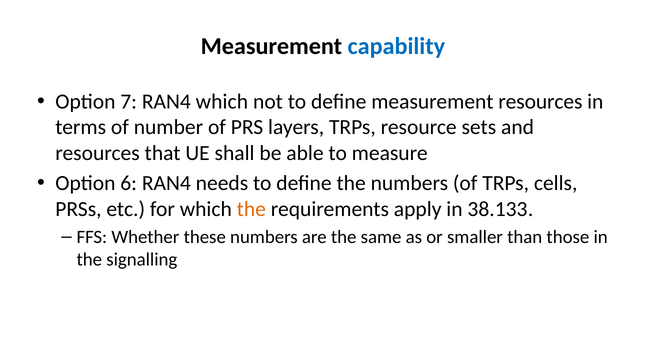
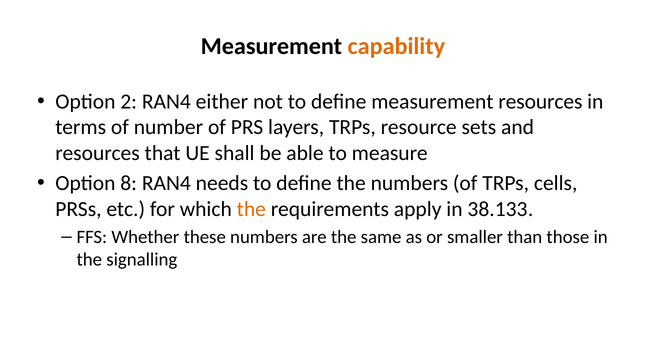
capability colour: blue -> orange (396, 47)
7: 7 -> 2 (129, 102)
RAN4 which: which -> either (222, 102)
6: 6 -> 8 (129, 184)
